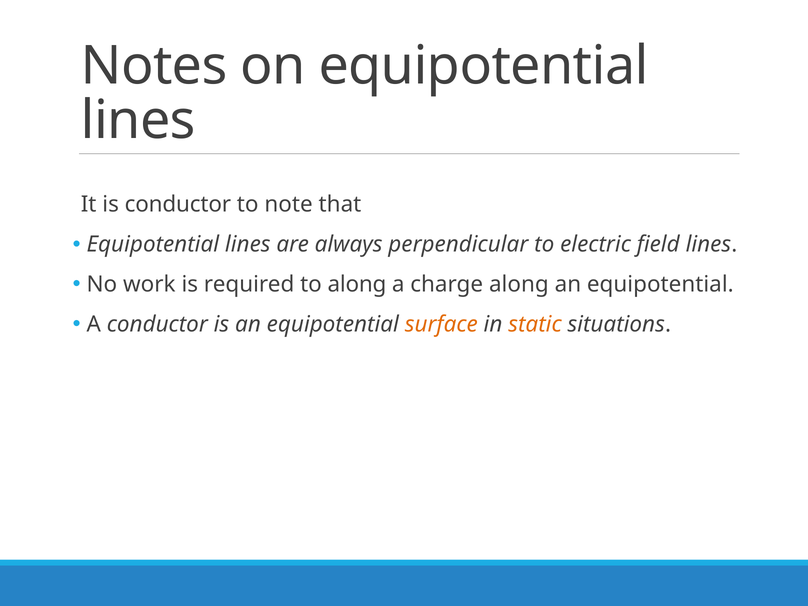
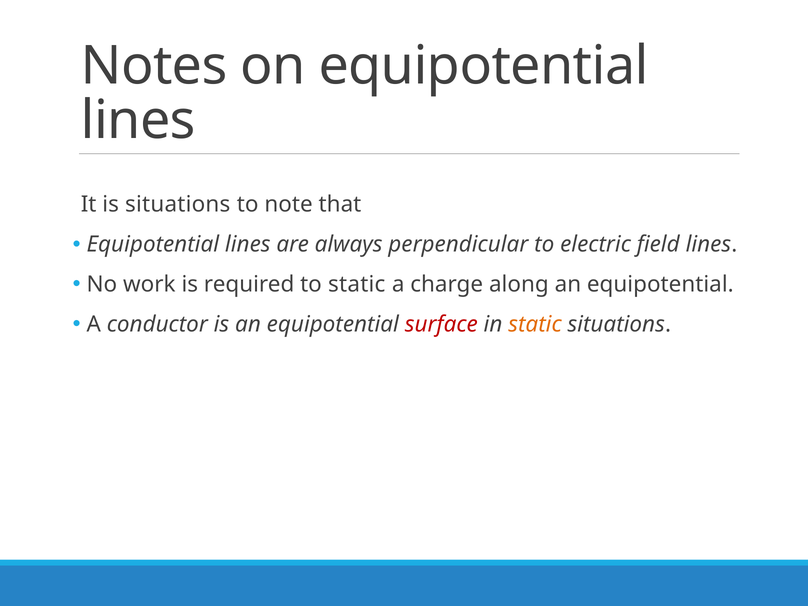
is conductor: conductor -> situations (178, 205)
to along: along -> static (357, 284)
surface colour: orange -> red (441, 324)
